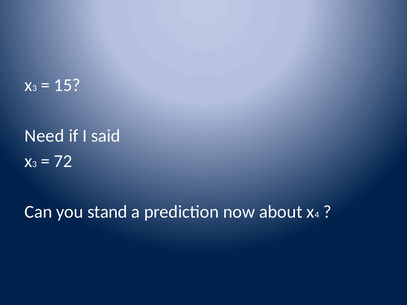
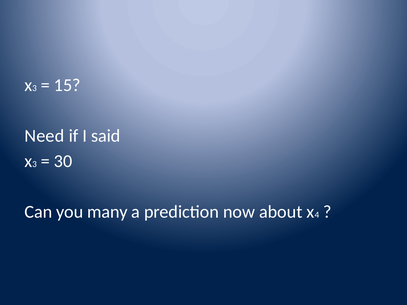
72: 72 -> 30 (63, 161)
stand: stand -> many (107, 212)
